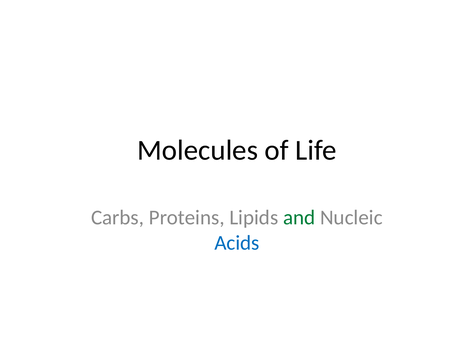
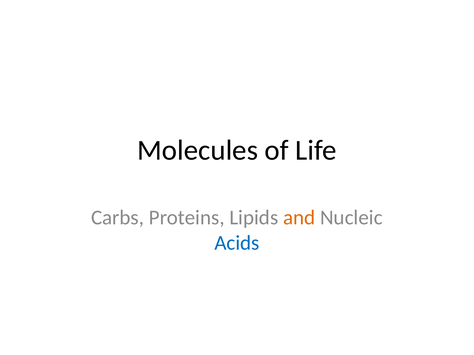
and colour: green -> orange (299, 218)
